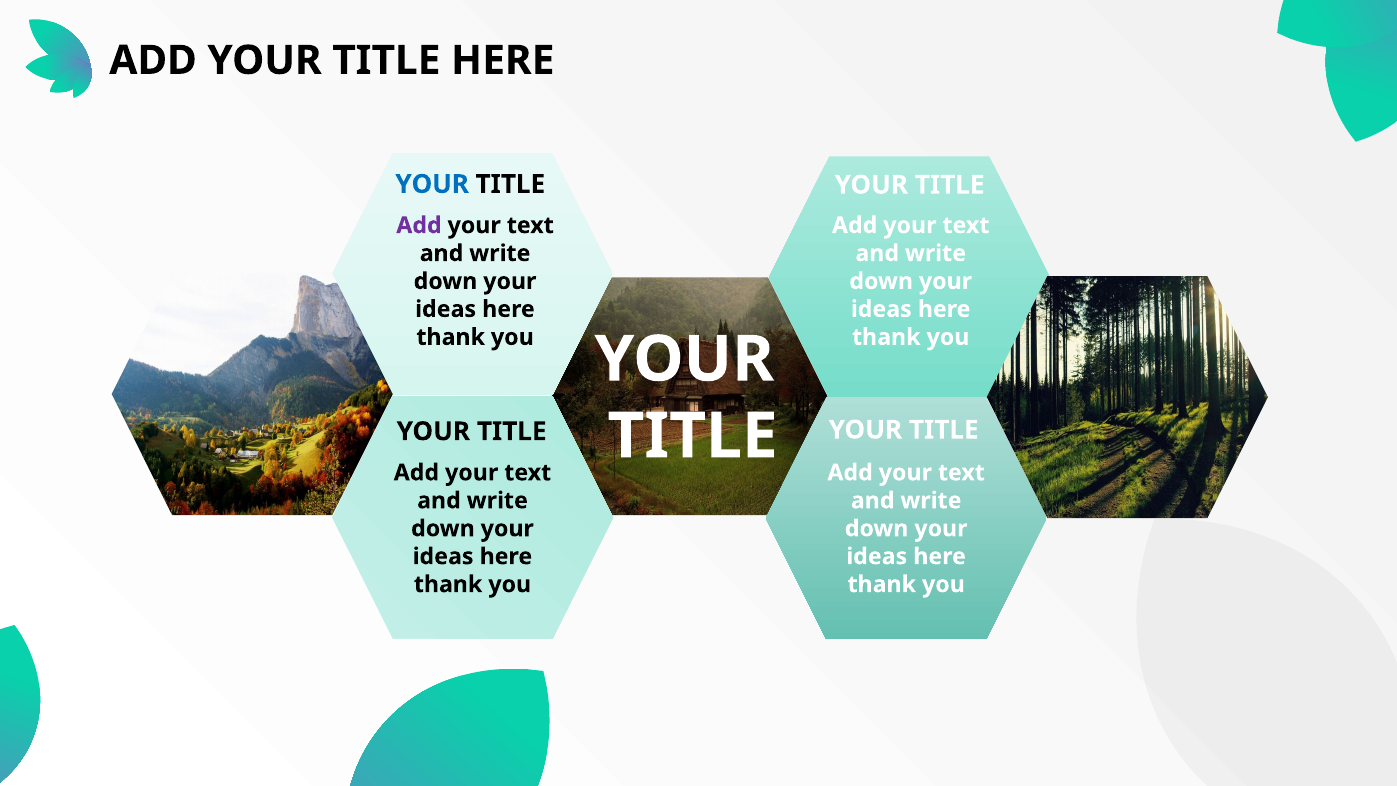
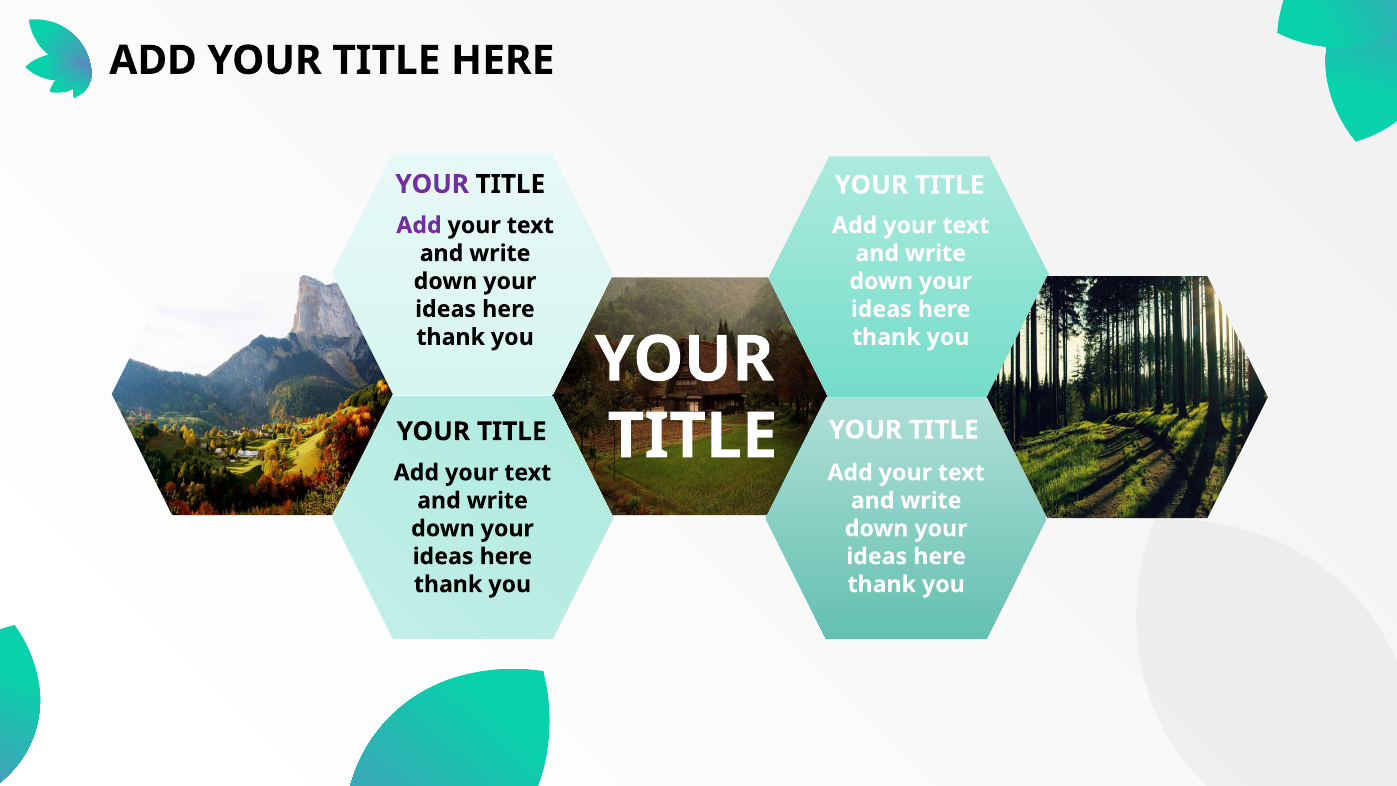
YOUR colour: blue -> purple (432, 184)
